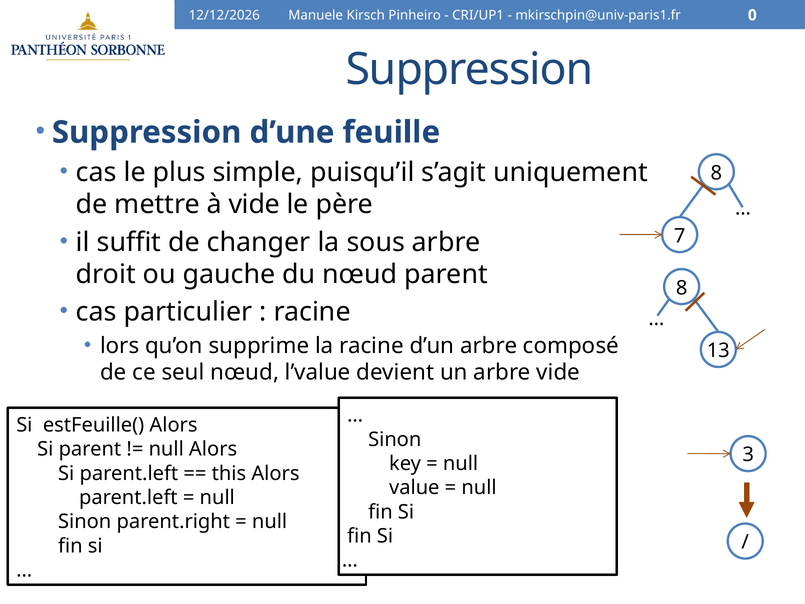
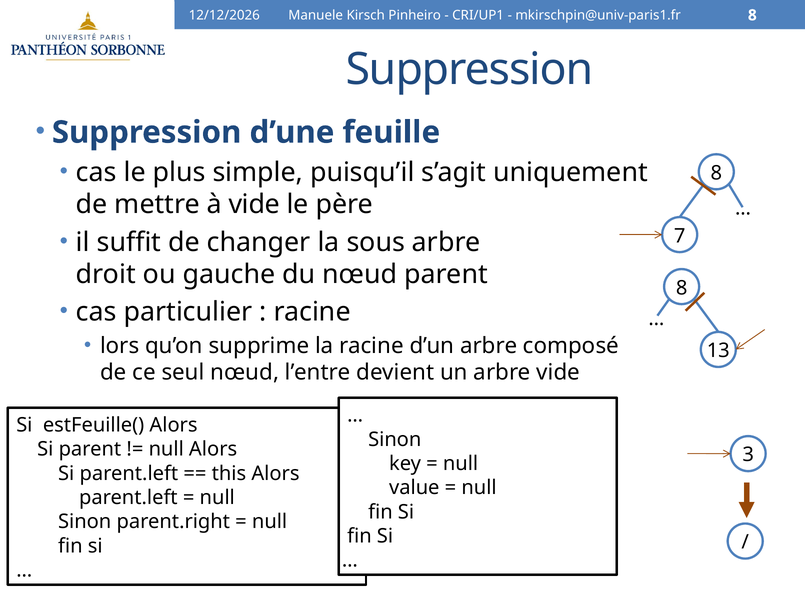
mkirschpin@univ-paris1.fr 0: 0 -> 8 (752, 15)
l’value: l’value -> l’entre (318, 372)
